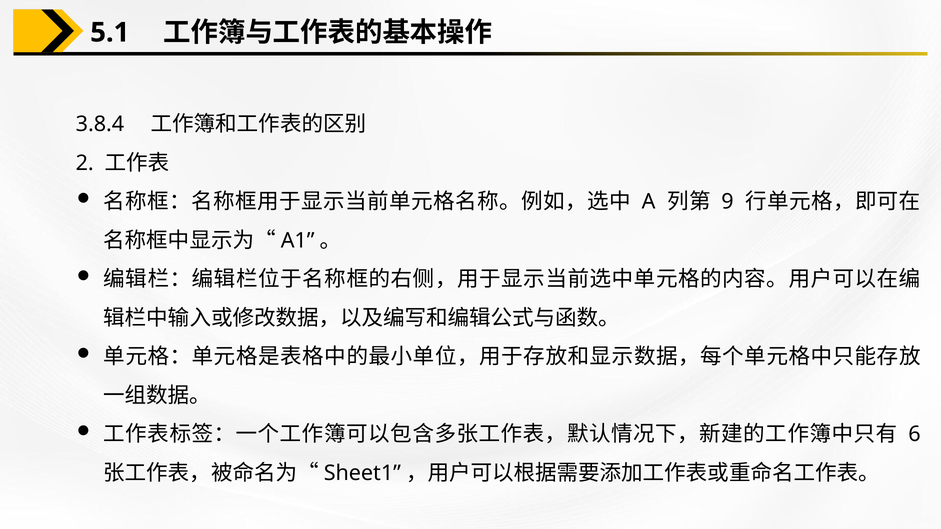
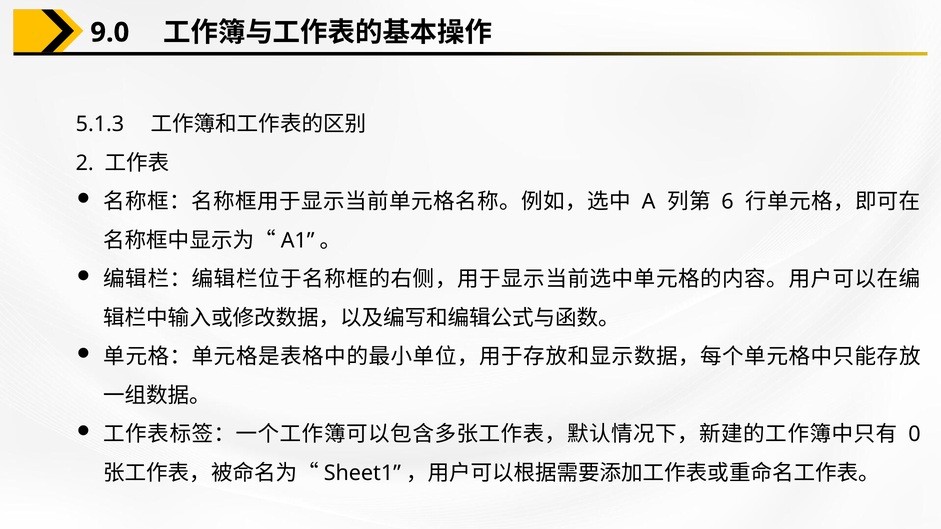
5.1: 5.1 -> 9.0 (110, 33)
3.8.4: 3.8.4 -> 5.1.3 (100, 124)
9: 9 -> 6 (727, 202)
6: 6 -> 0 (914, 435)
